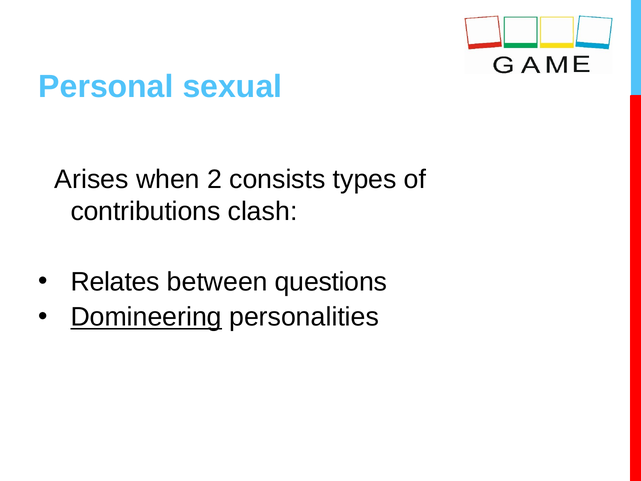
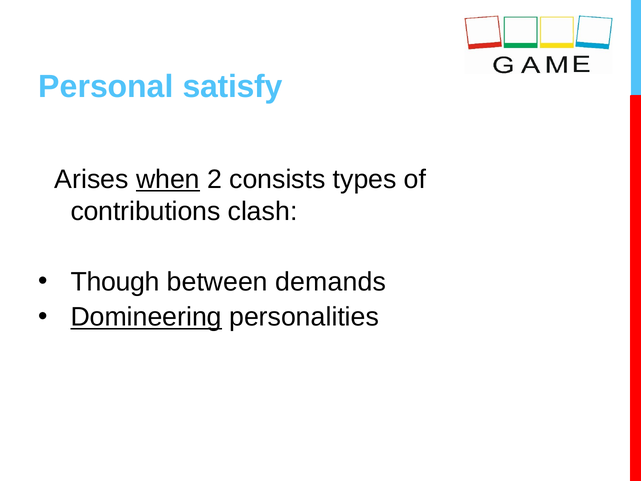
sexual: sexual -> satisfy (232, 87)
when underline: none -> present (168, 179)
Relates: Relates -> Though (115, 282)
questions: questions -> demands (331, 282)
